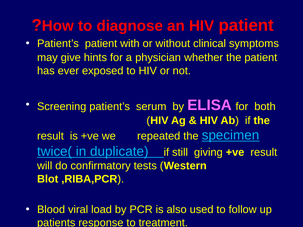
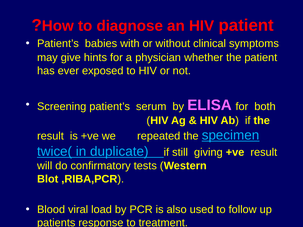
Patient’s patient: patient -> babies (101, 44)
